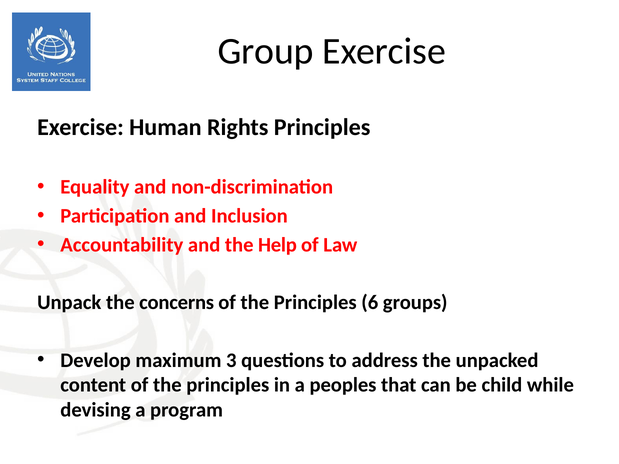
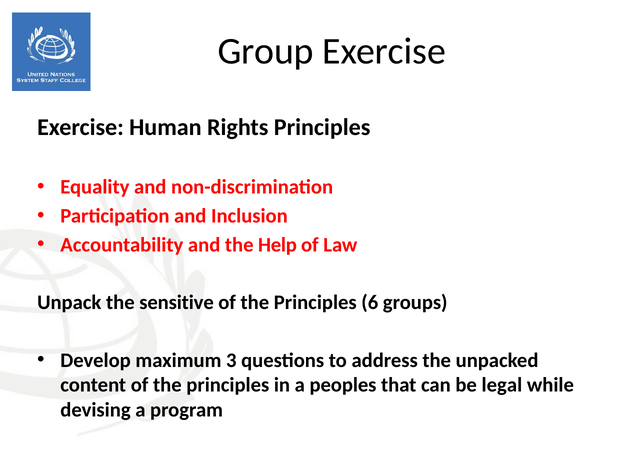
concerns: concerns -> sensitive (177, 303)
child: child -> legal (502, 385)
